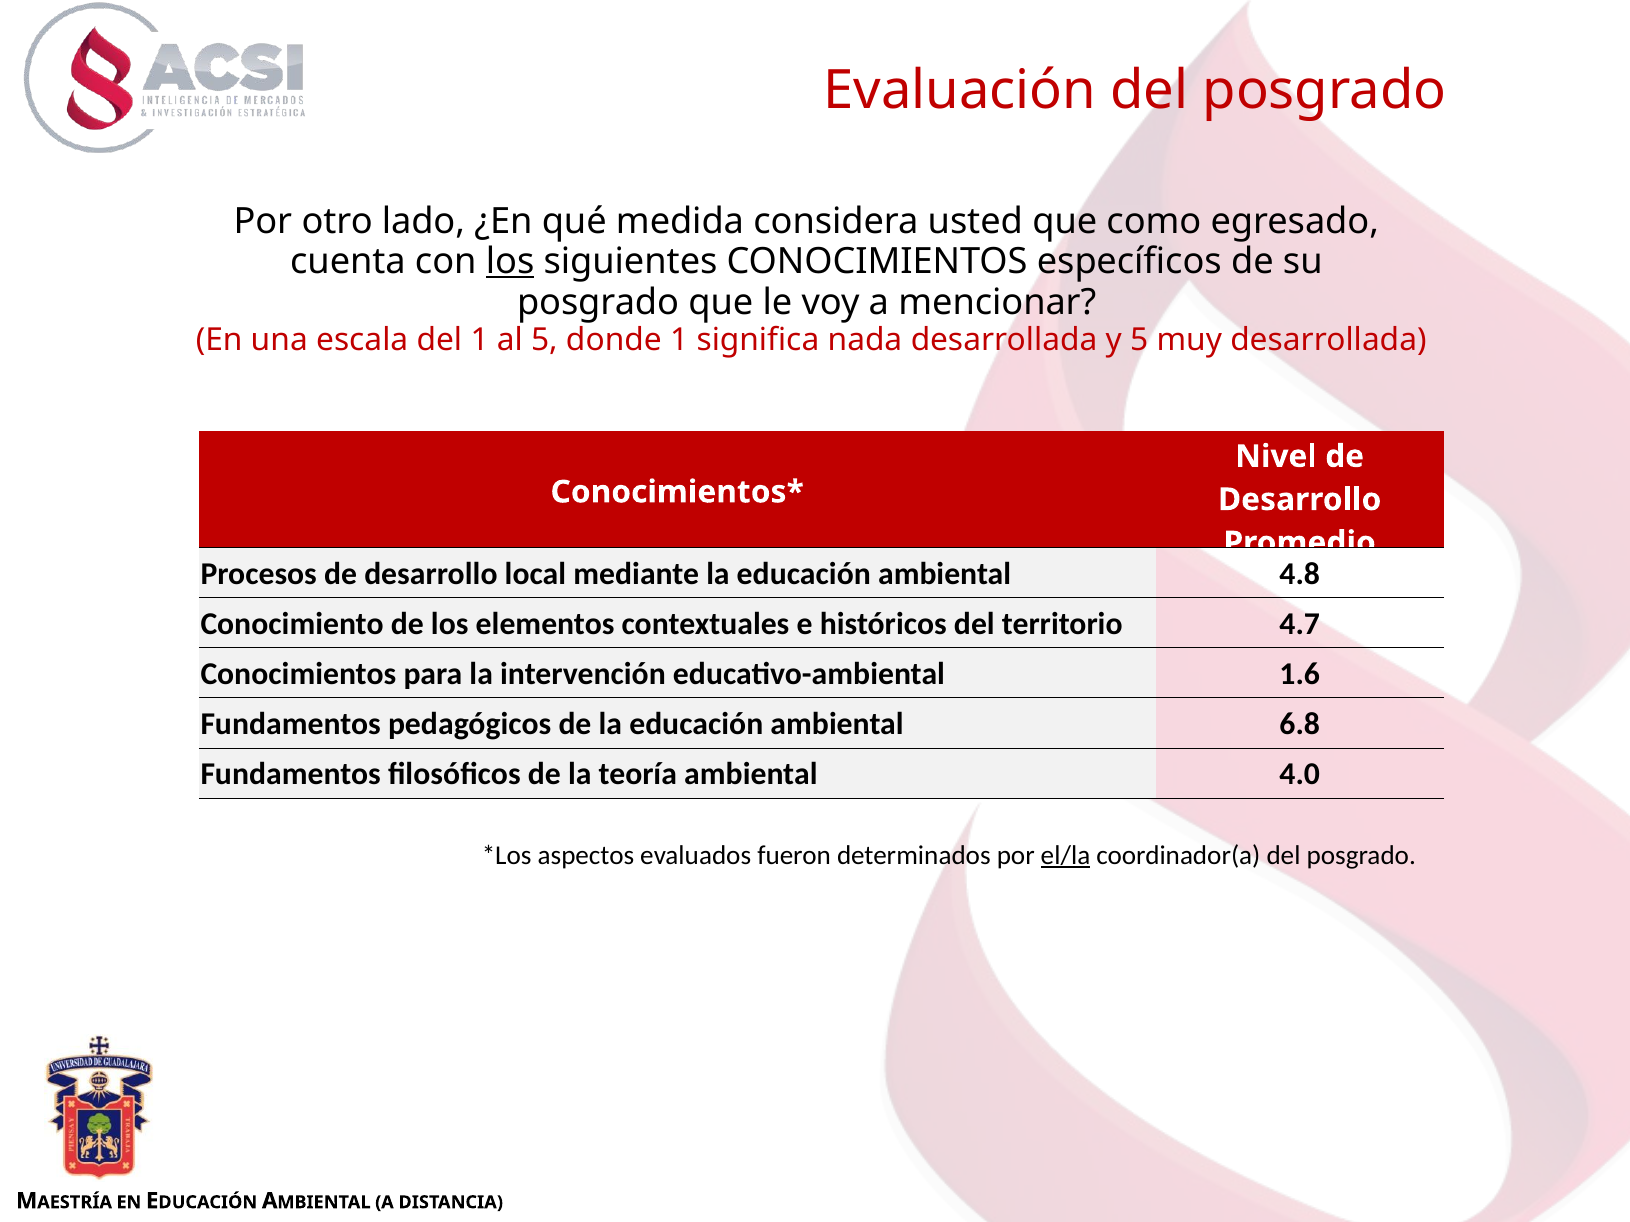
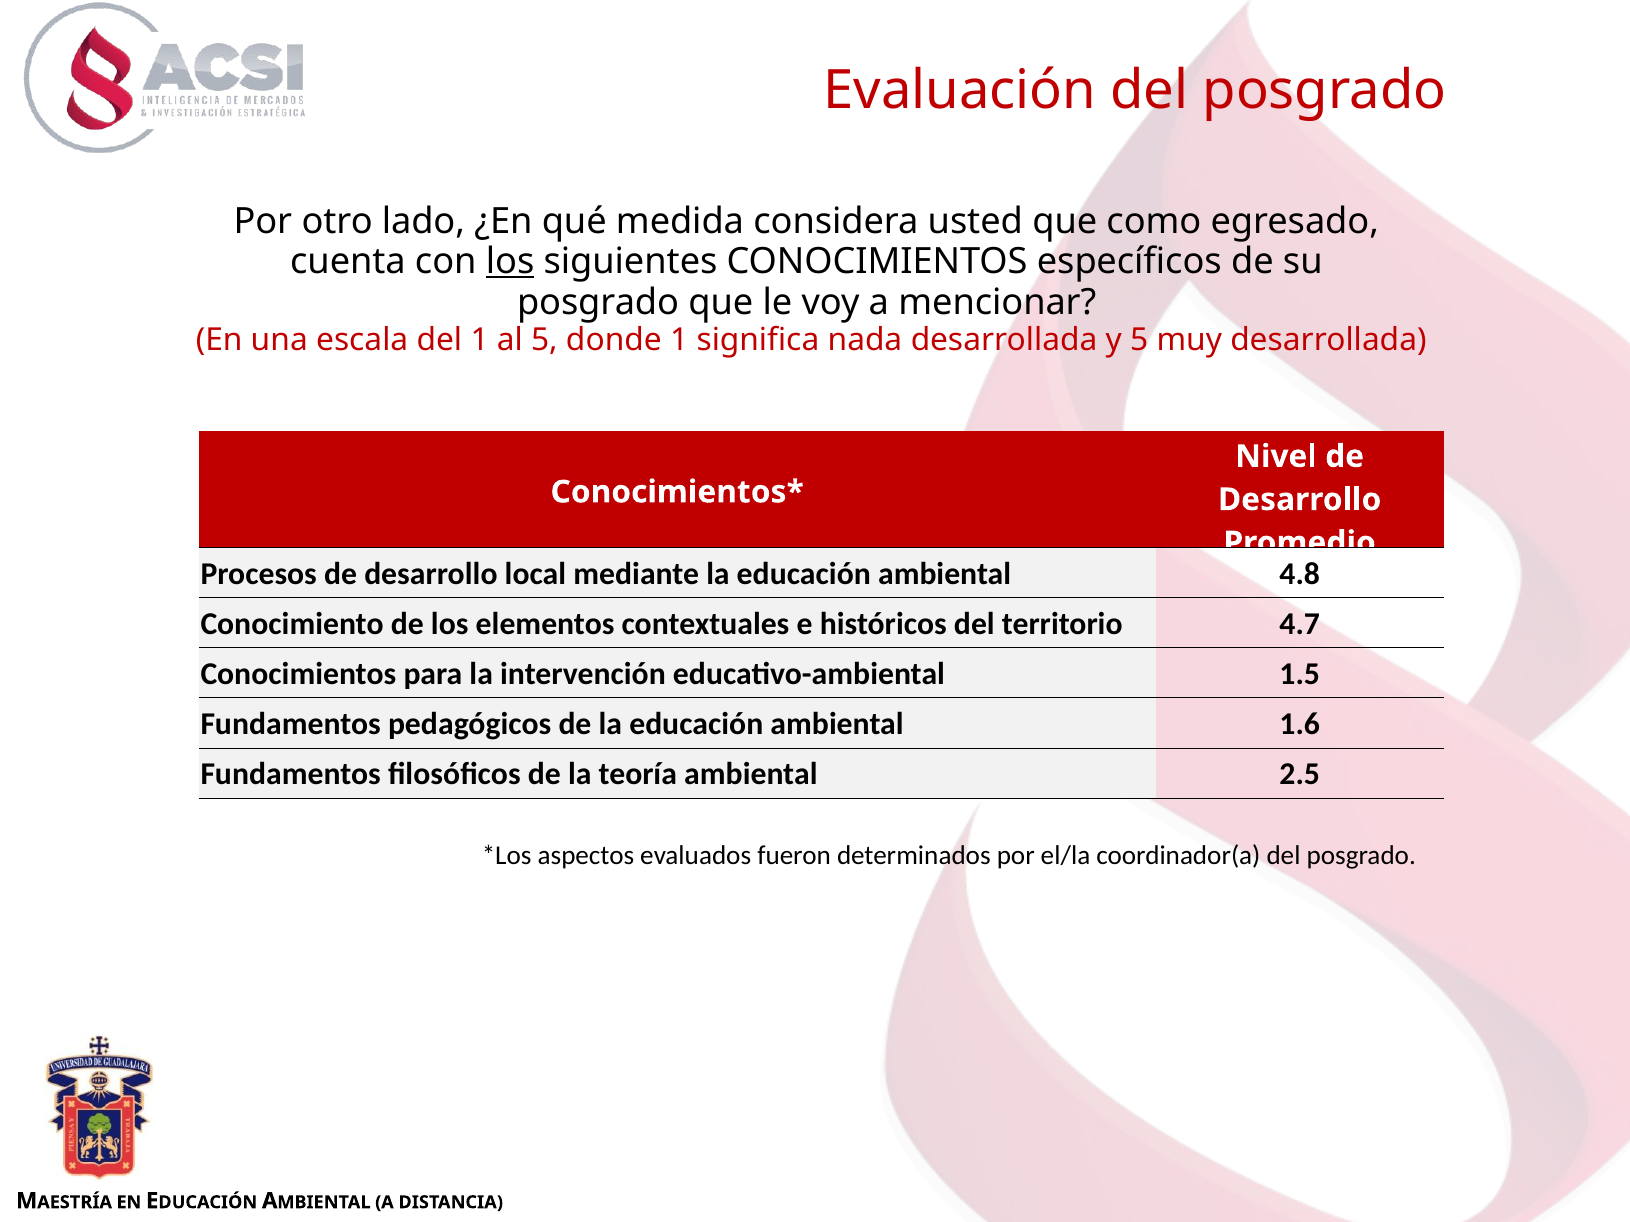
1.6: 1.6 -> 1.5 (1300, 674)
6.8: 6.8 -> 1.6 (1300, 725)
4.0: 4.0 -> 2.5 (1300, 775)
el/la underline: present -> none (1066, 856)
